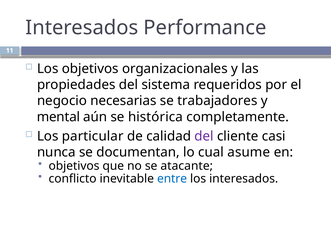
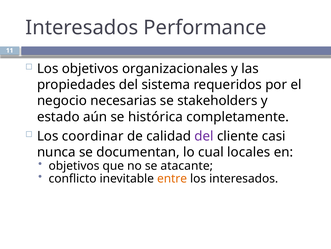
trabajadores: trabajadores -> stakeholders (217, 101)
mental: mental -> estado (58, 117)
particular: particular -> coordinar (93, 136)
asume: asume -> locales (249, 152)
entre colour: blue -> orange (172, 178)
